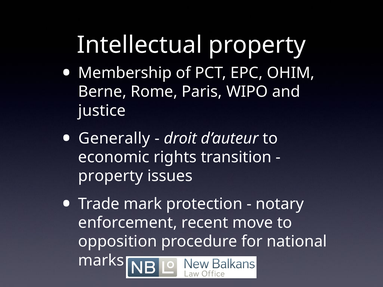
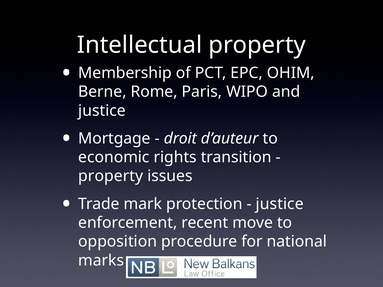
Generally: Generally -> Mortgage (114, 139)
notary: notary -> justice (280, 204)
